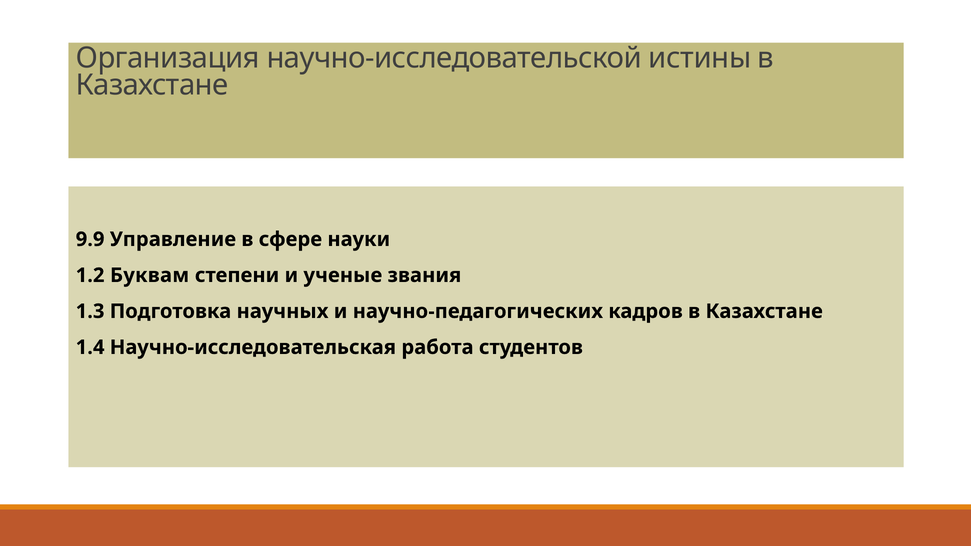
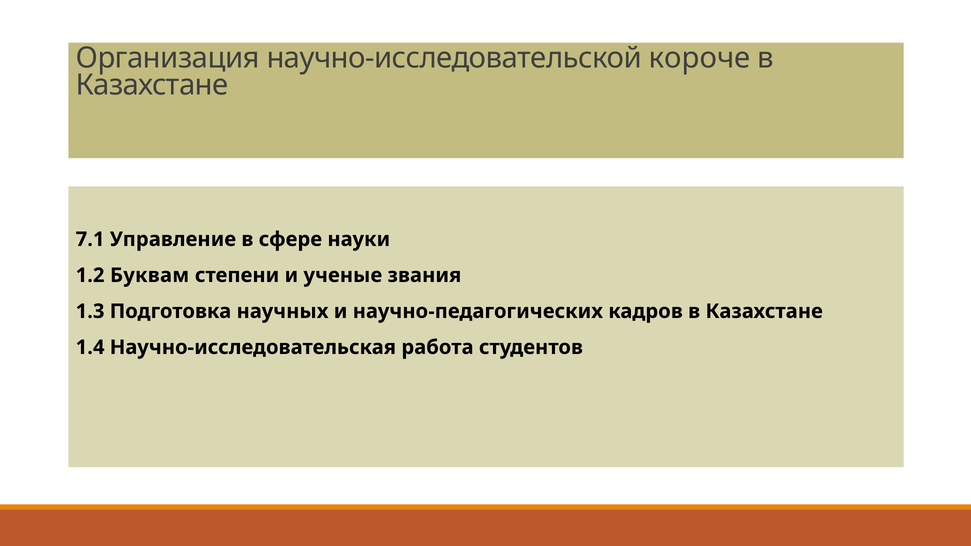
истины: истины -> короче (700, 58)
9.9: 9.9 -> 7.1 (90, 239)
